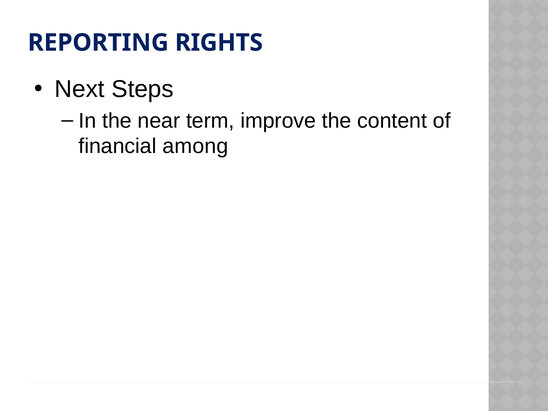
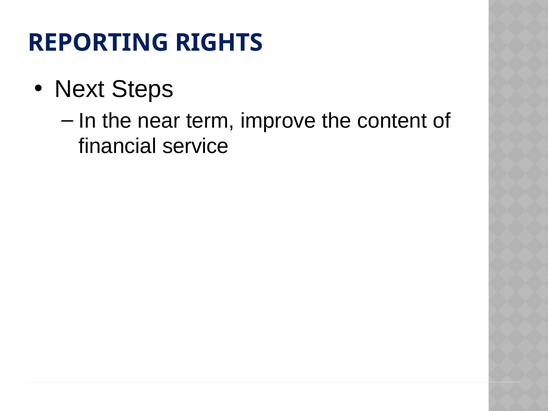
among: among -> service (196, 146)
